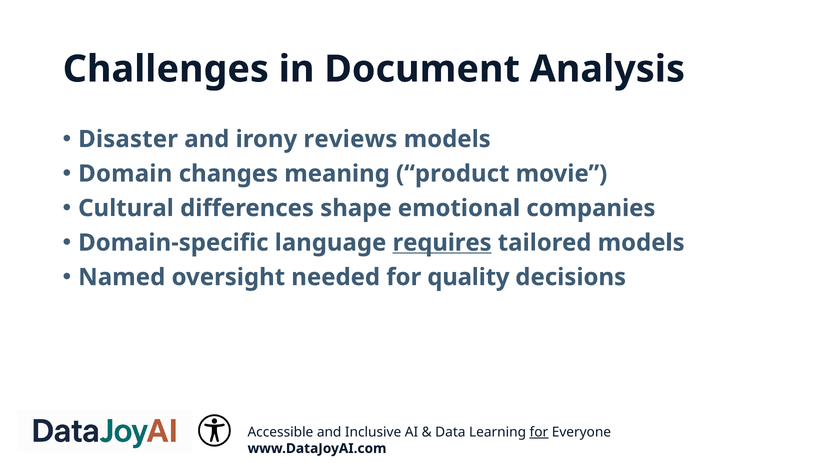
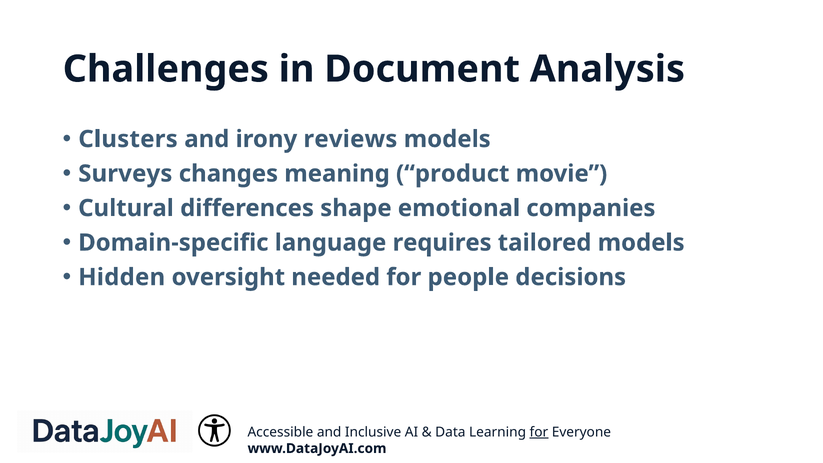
Disaster: Disaster -> Clusters (128, 139)
Domain: Domain -> Surveys (125, 174)
requires underline: present -> none (442, 243)
Named: Named -> Hidden (122, 277)
quality: quality -> people (468, 277)
